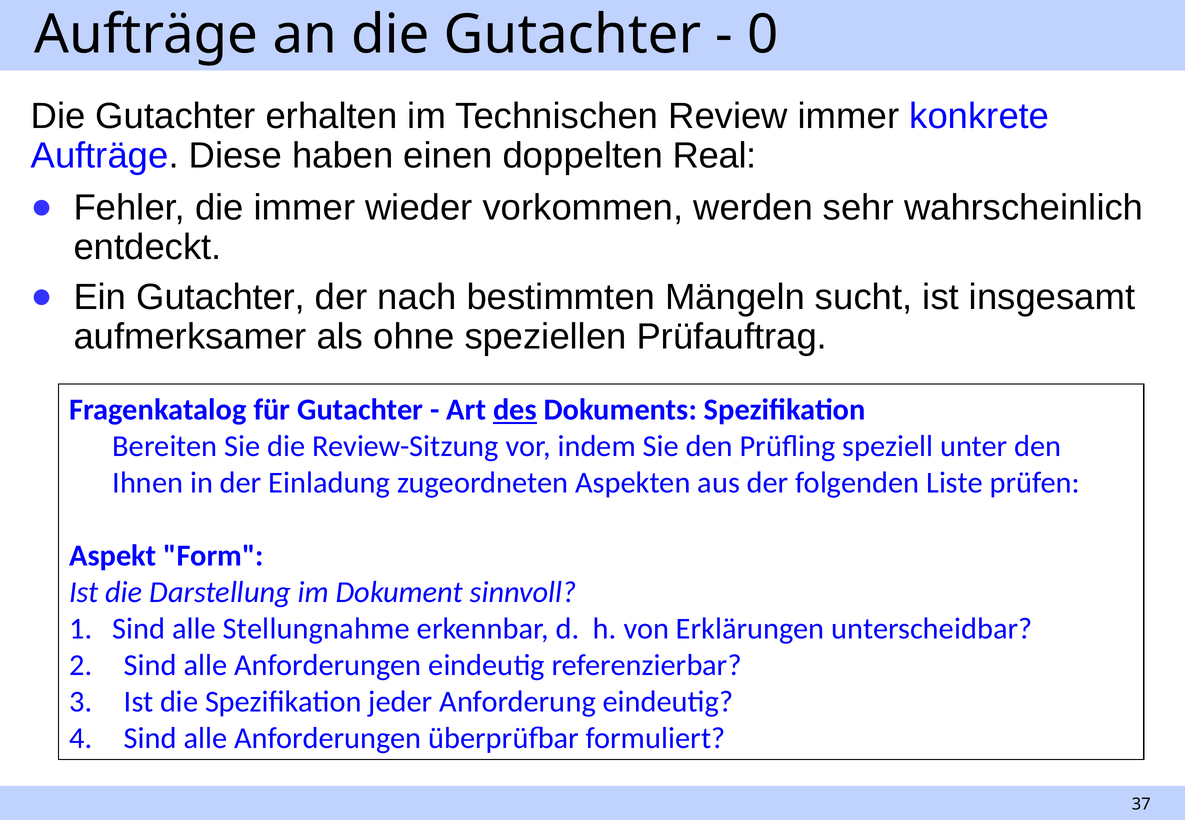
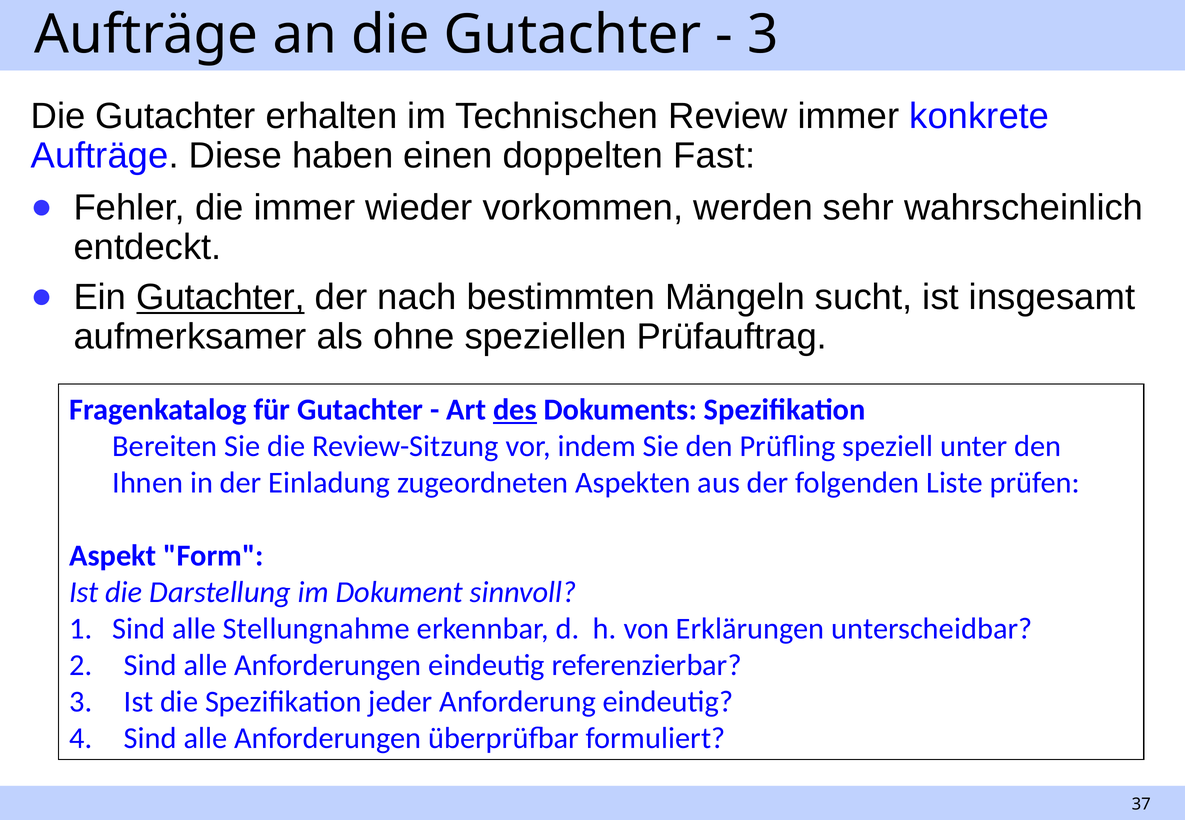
0: 0 -> 3 (763, 35)
Real: Real -> Fast (714, 156)
Gutachter underline: none -> present (221, 297)
